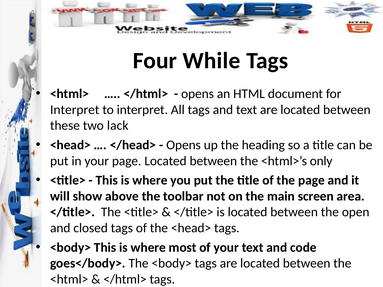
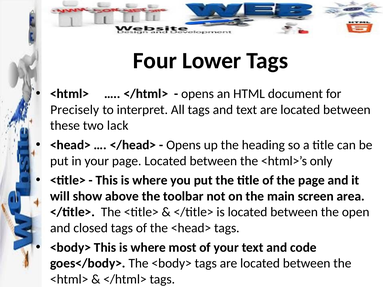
While: While -> Lower (212, 61)
Interpret: Interpret -> Precisely (75, 110)
